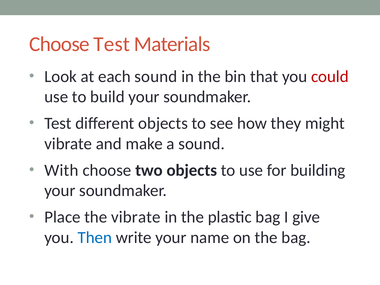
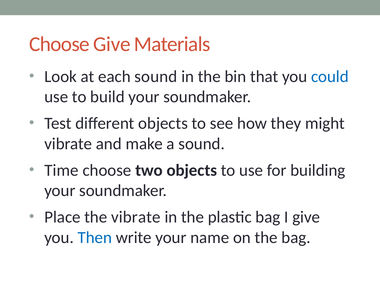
Choose Test: Test -> Give (112, 44)
could colour: red -> blue (330, 77)
With: With -> Time (61, 170)
